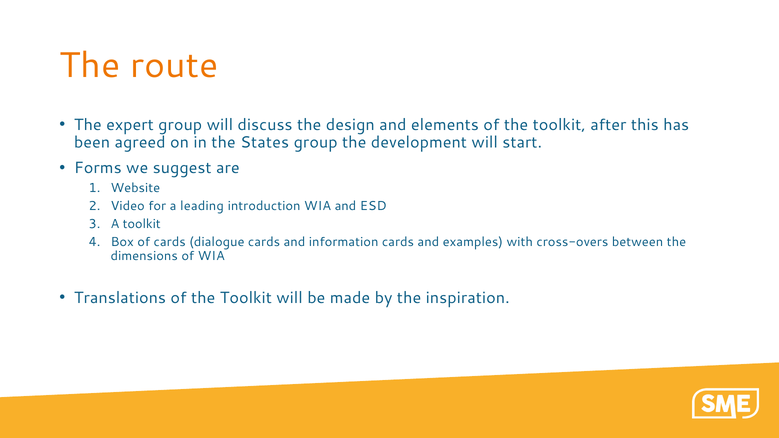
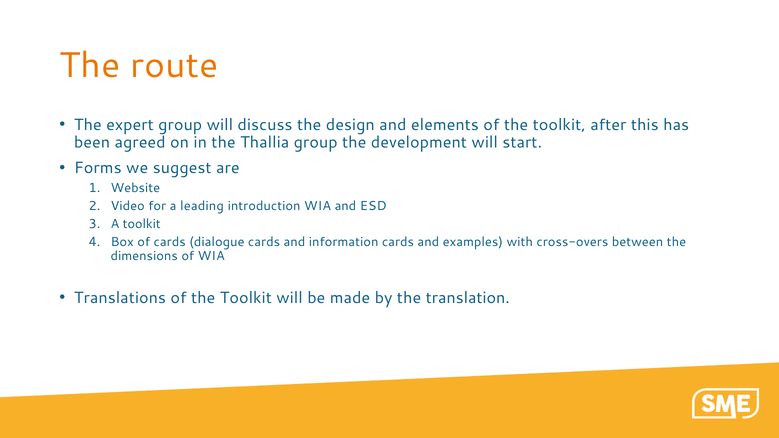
States: States -> Thallia (265, 142)
inspiration: inspiration -> translation (468, 298)
